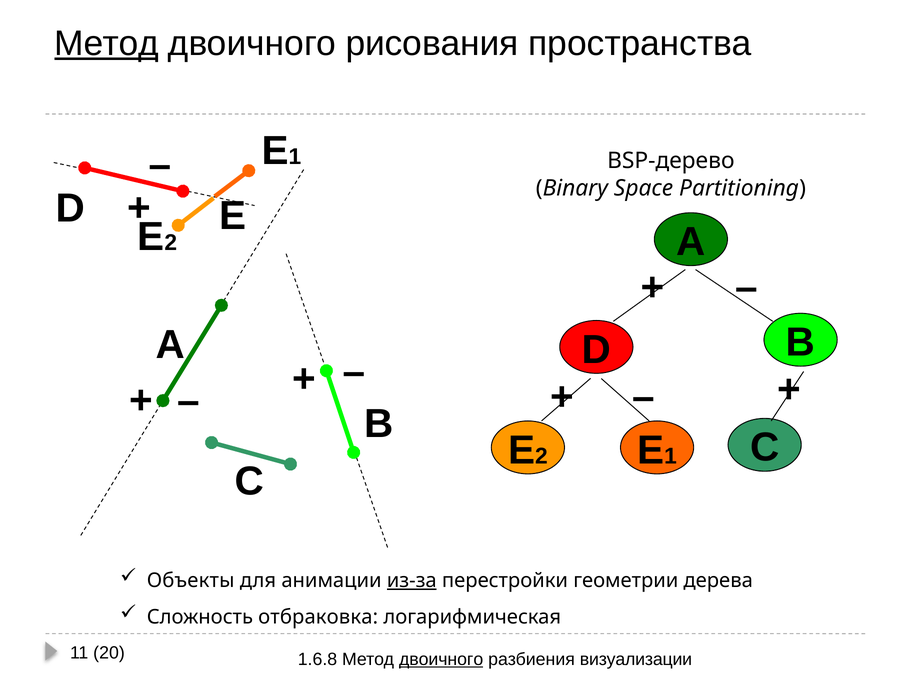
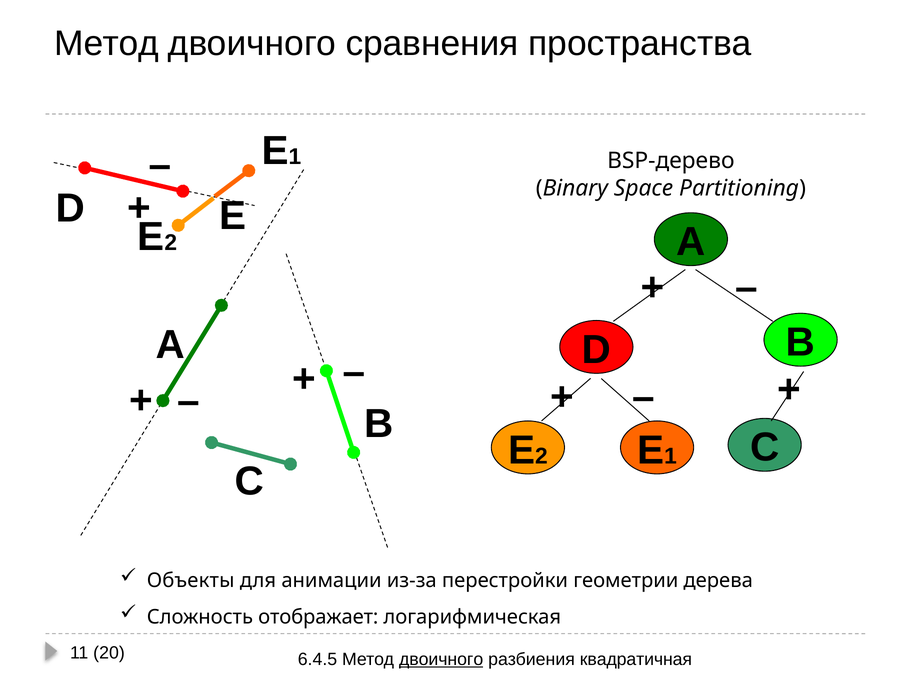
Метод underline: present -> none (107, 43)
рисования: рисования -> сравнения (432, 43)
из-за underline: present -> none (412, 580)
отбраковка: отбраковка -> отображает (318, 616)
1.6.8: 1.6.8 -> 6.4.5 (317, 659)
визуализации: визуализации -> квадратичная (636, 659)
